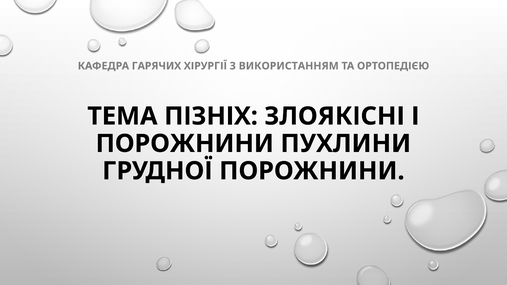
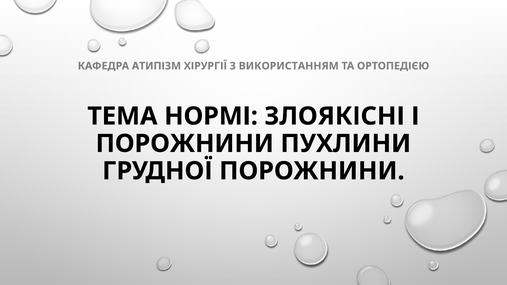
ГАРЯЧИХ: ГАРЯЧИХ -> АТИПІЗМ (156, 66)
ПІЗНІХ: ПІЗНІХ -> НОРМІ (211, 116)
